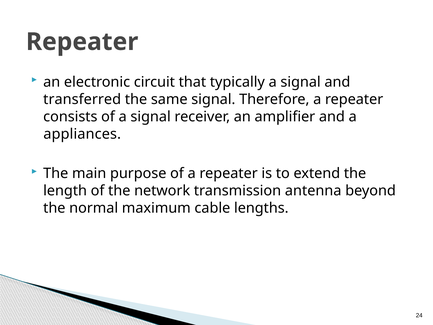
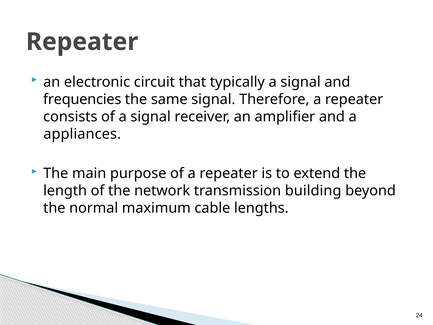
transferred: transferred -> frequencies (82, 99)
antenna: antenna -> building (313, 191)
